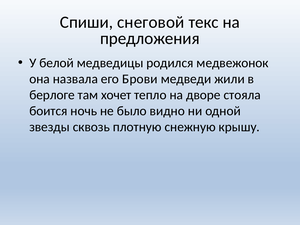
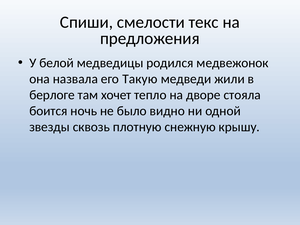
снеговой: снеговой -> смелости (151, 22)
Брови: Брови -> Такую (140, 79)
